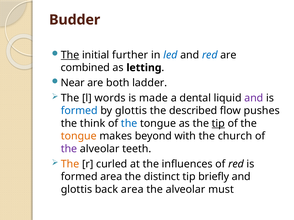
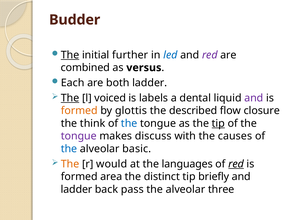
red colour: blue -> purple (210, 55)
letting: letting -> versus (144, 68)
Near: Near -> Each (73, 83)
The underline: none -> present (70, 98)
words: words -> voiced (110, 98)
made: made -> labels (154, 98)
formed colour: blue -> orange (79, 111)
pushes: pushes -> closure (262, 111)
tongue colour: orange -> purple (79, 136)
beyond: beyond -> discuss (153, 136)
church: church -> causes (235, 136)
the colour: purple -> blue (69, 149)
teeth: teeth -> basic (137, 149)
curled: curled -> would (112, 164)
influences: influences -> languages (187, 164)
red underline: none -> present (236, 164)
glottis: glottis -> ladder (77, 190)
back area: area -> pass (132, 190)
must: must -> three (221, 190)
